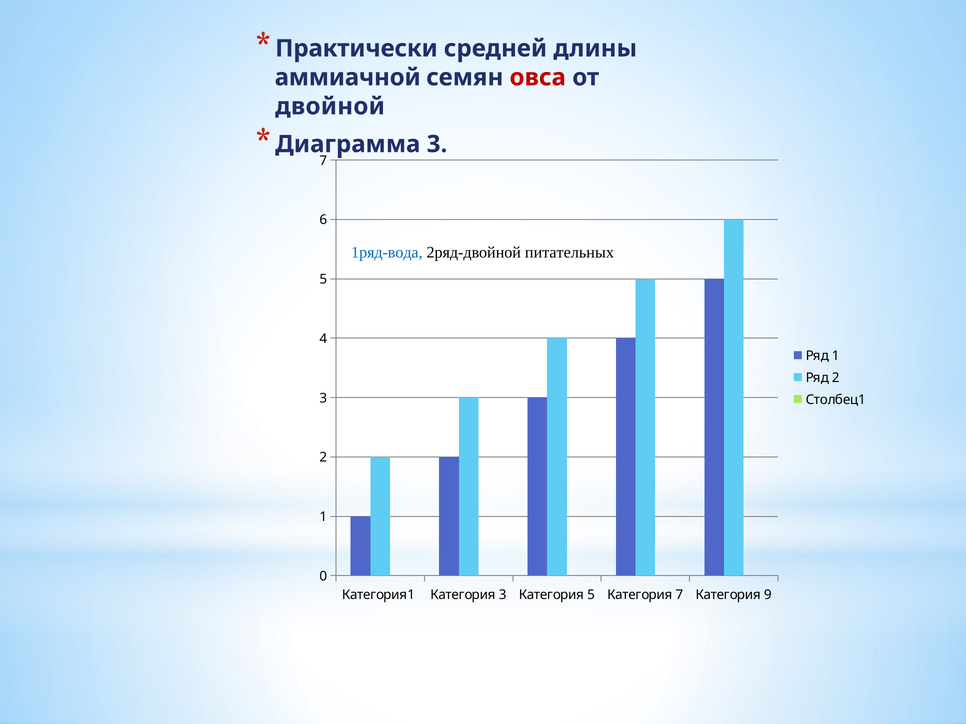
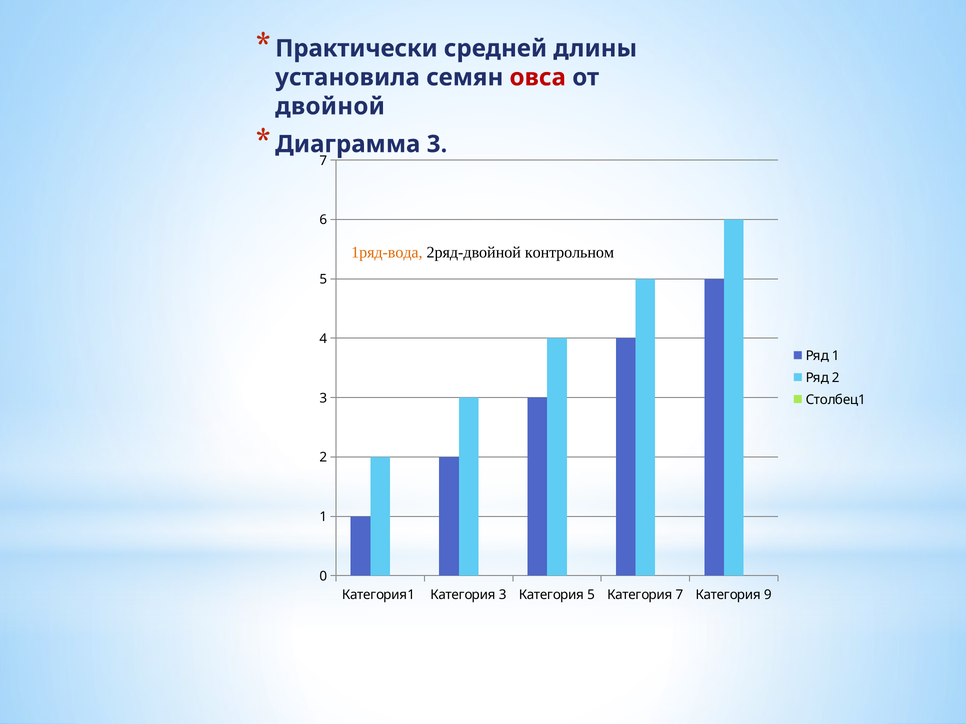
аммиачной: аммиачной -> установила (348, 77)
1ряд-вода colour: blue -> orange (387, 252)
питательных: питательных -> контрольном (570, 252)
